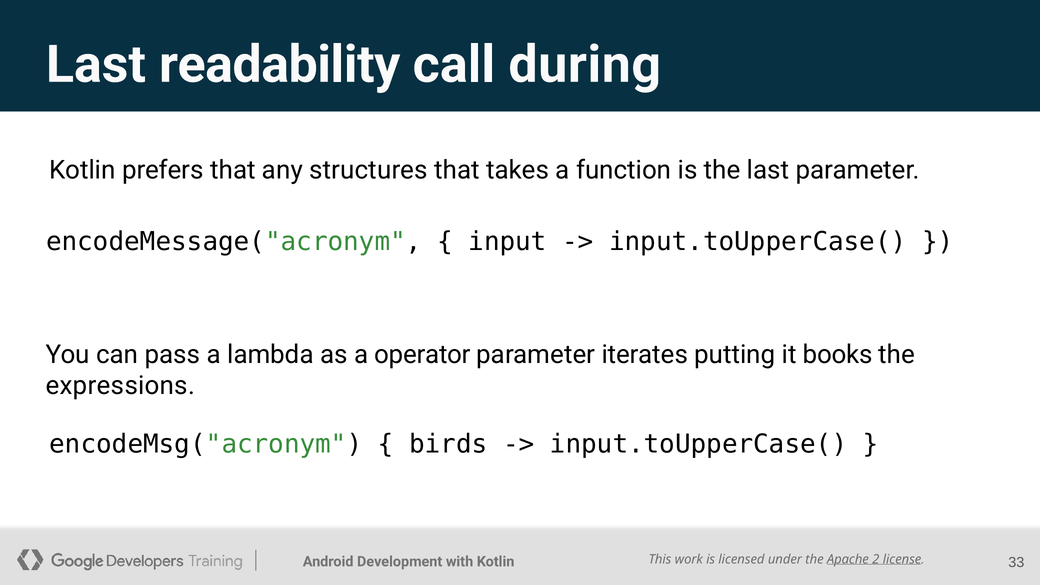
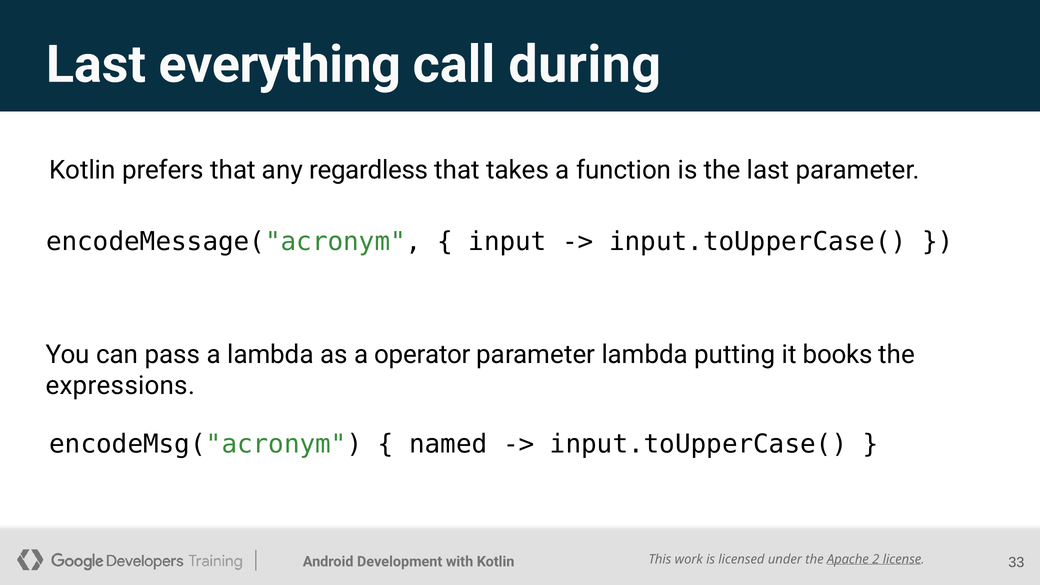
readability: readability -> everything (280, 65)
structures: structures -> regardless (369, 170)
parameter iterates: iterates -> lambda (645, 355)
birds: birds -> named (448, 444)
